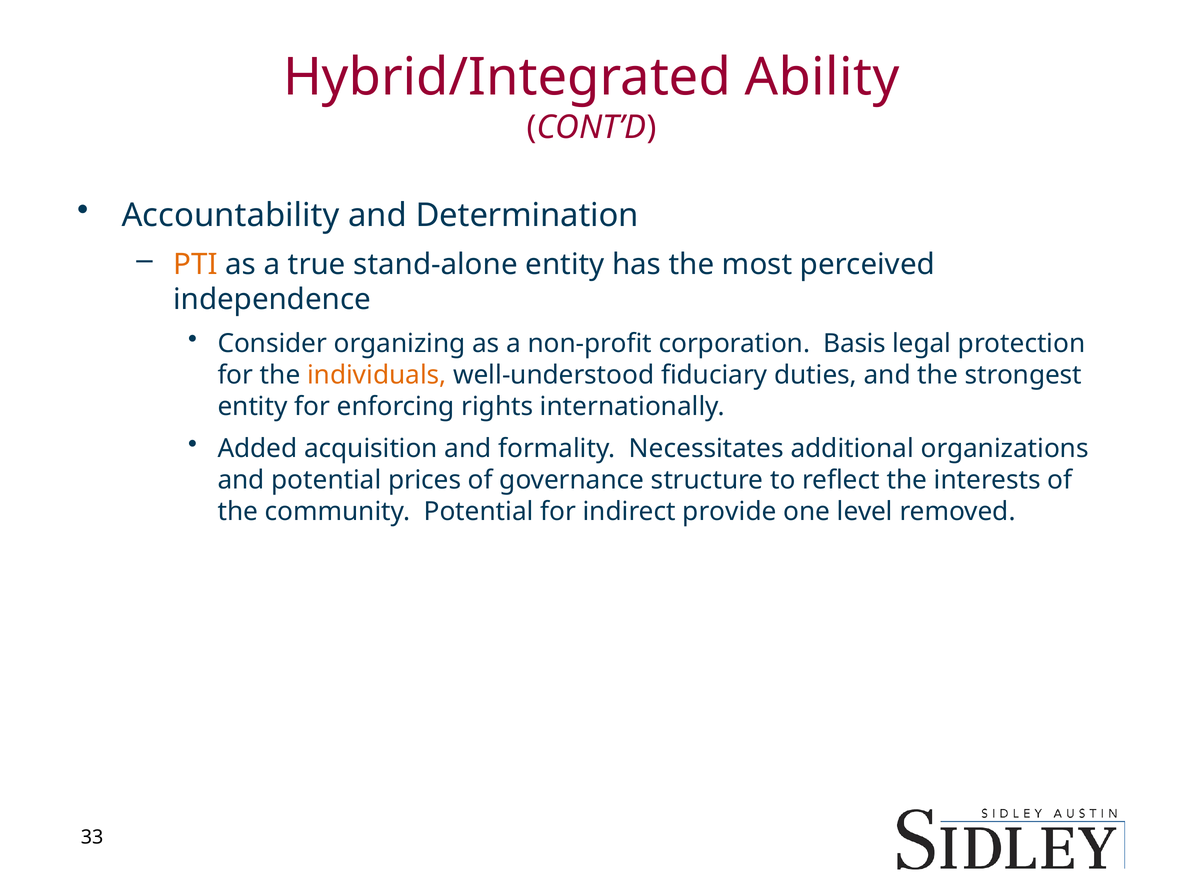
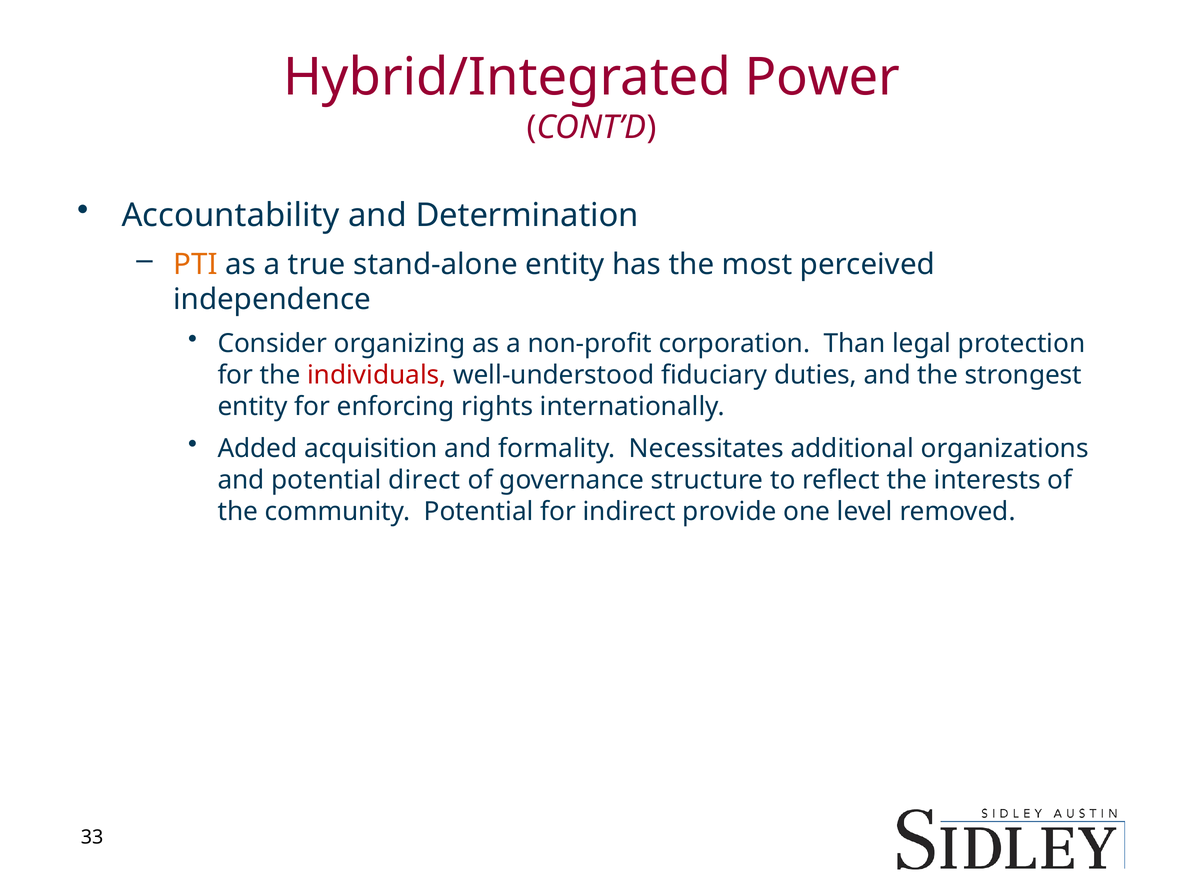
Ability: Ability -> Power (822, 78)
Basis: Basis -> Than (855, 344)
individuals colour: orange -> red (377, 375)
prices: prices -> direct (424, 480)
